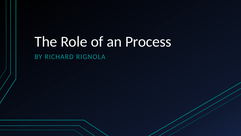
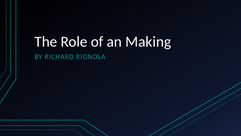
Process: Process -> Making (148, 42)
